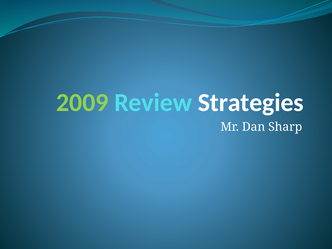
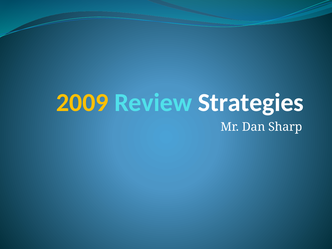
2009 colour: light green -> yellow (82, 103)
